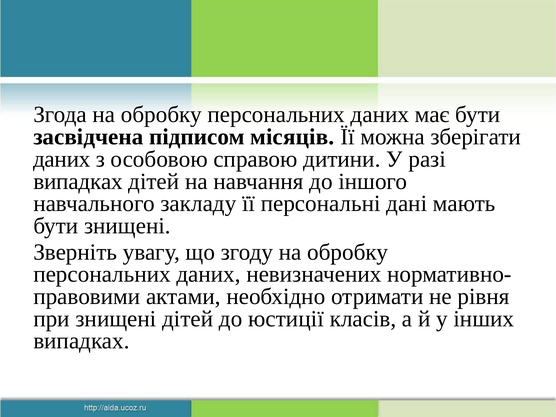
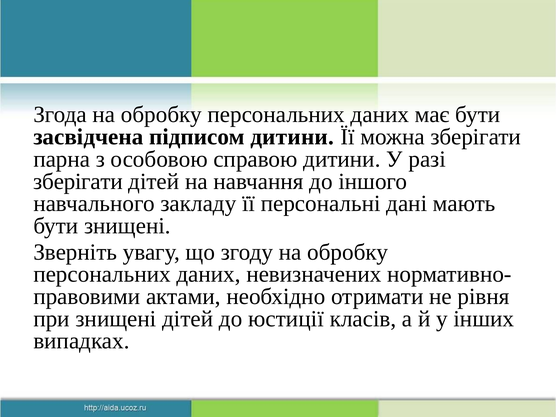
підписом місяців: місяців -> дитини (292, 137)
даних: даних -> парна (62, 159)
випадках: випадках -> зберігати (78, 181)
